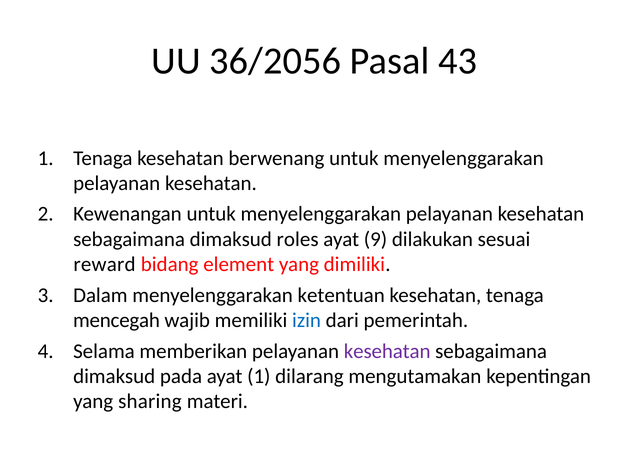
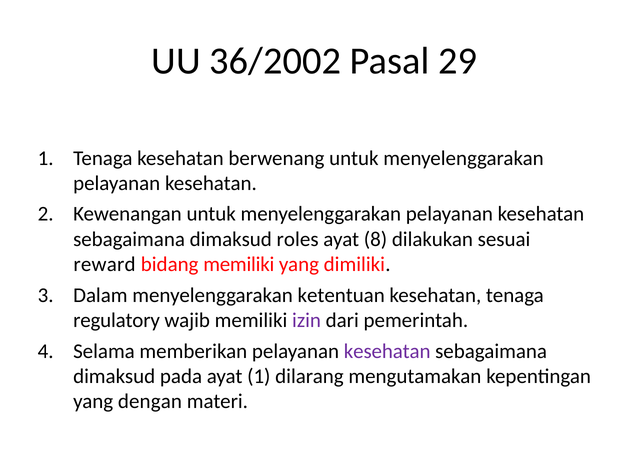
36/2056: 36/2056 -> 36/2002 (275, 61)
43: 43 -> 29 (458, 61)
9: 9 -> 8 (375, 239)
bidang element: element -> memiliki (239, 264)
mencegah: mencegah -> regulatory (116, 320)
izin colour: blue -> purple (307, 320)
sharing: sharing -> dengan (150, 401)
